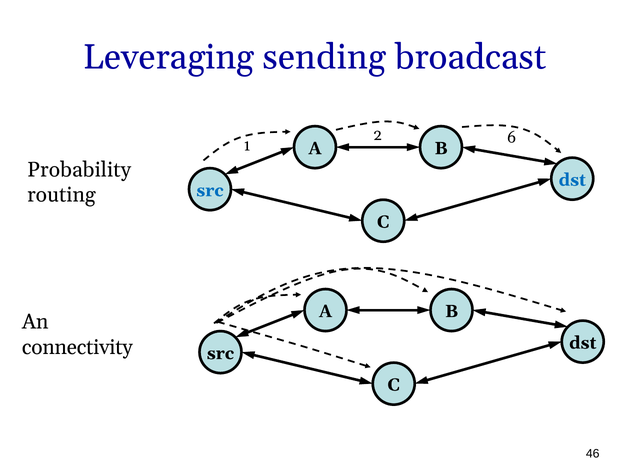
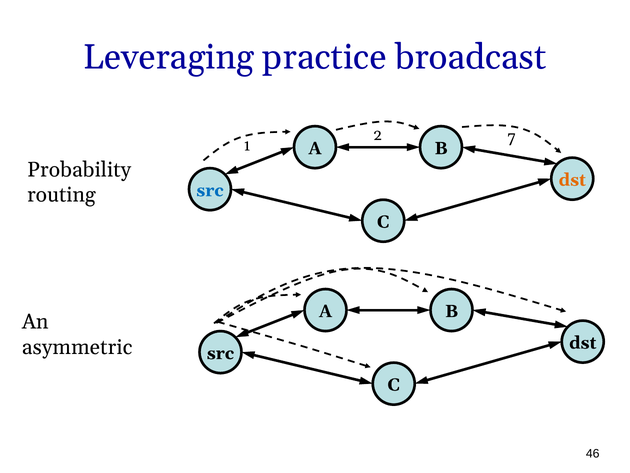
sending: sending -> practice (324, 57)
6: 6 -> 7 (512, 137)
dst colour: blue -> orange (572, 180)
connectivity: connectivity -> asymmetric (77, 347)
